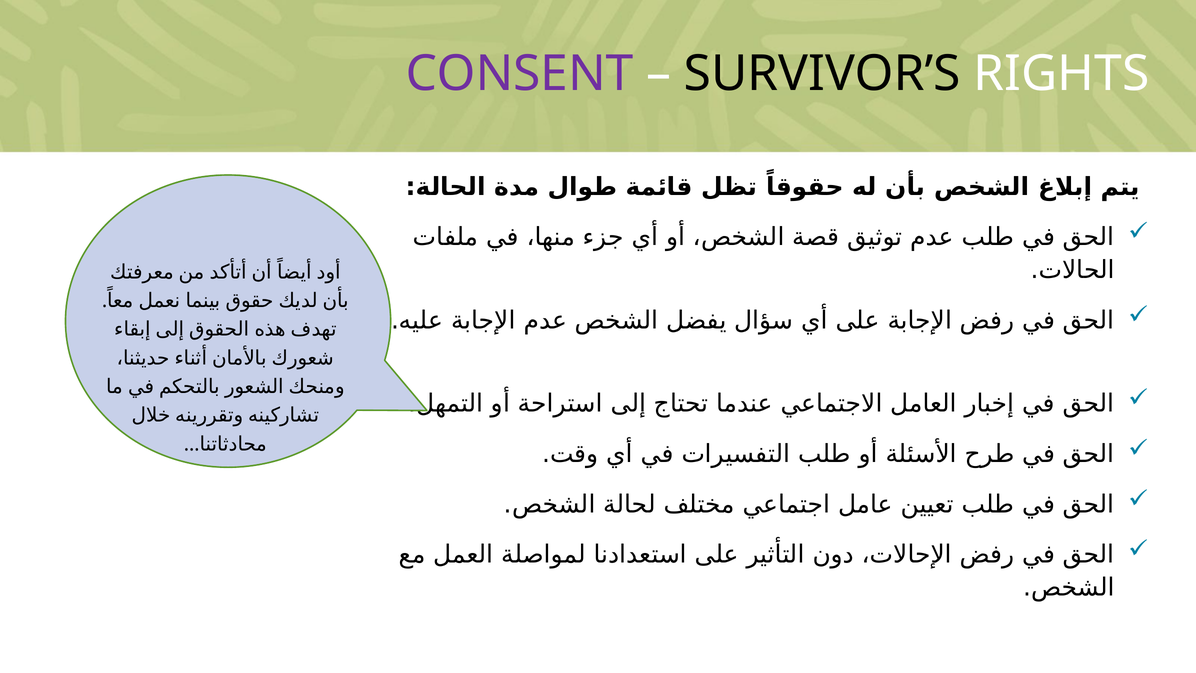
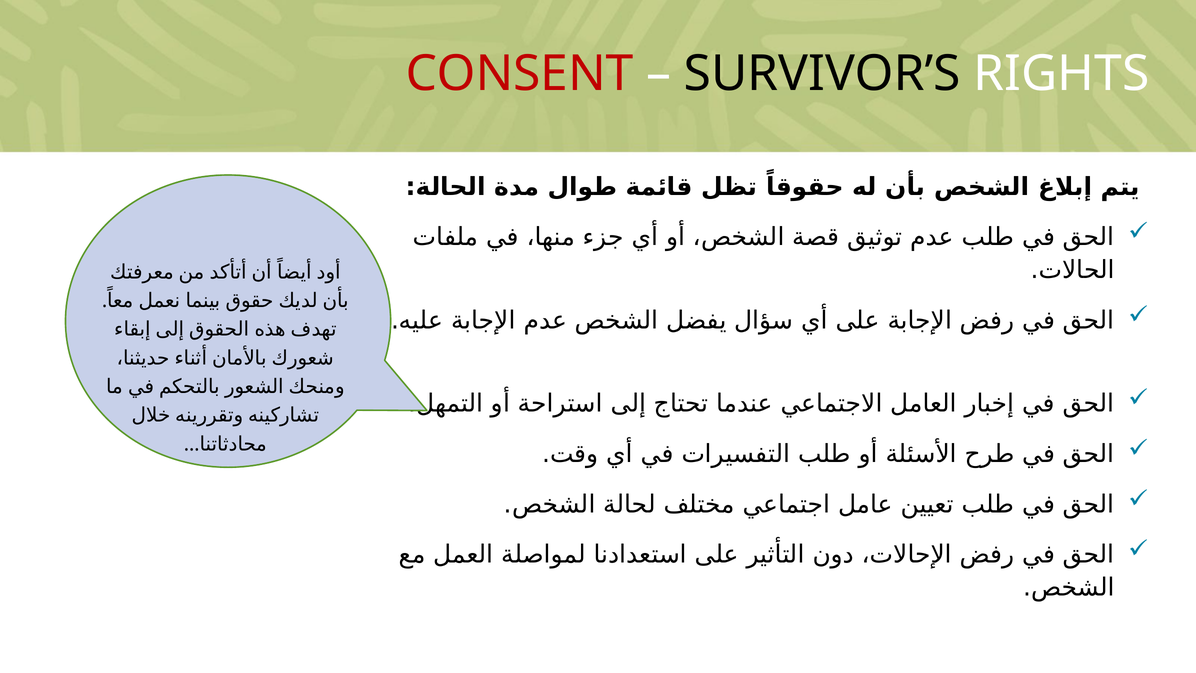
CONSENT colour: purple -> red (520, 74)
